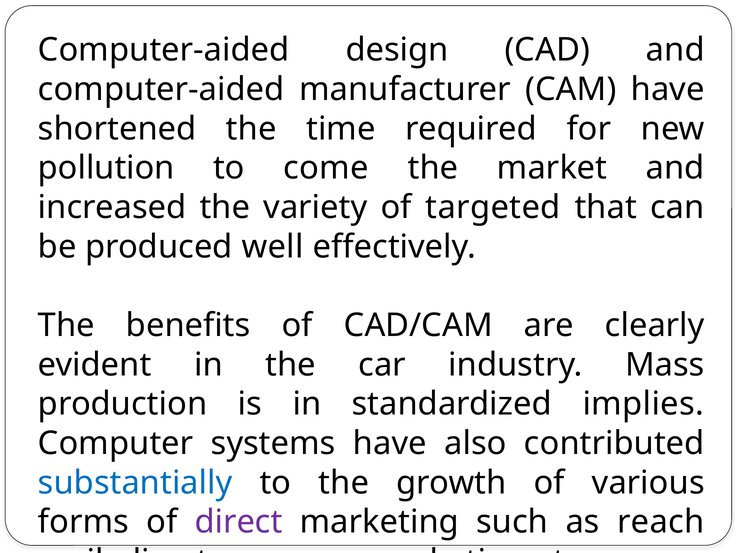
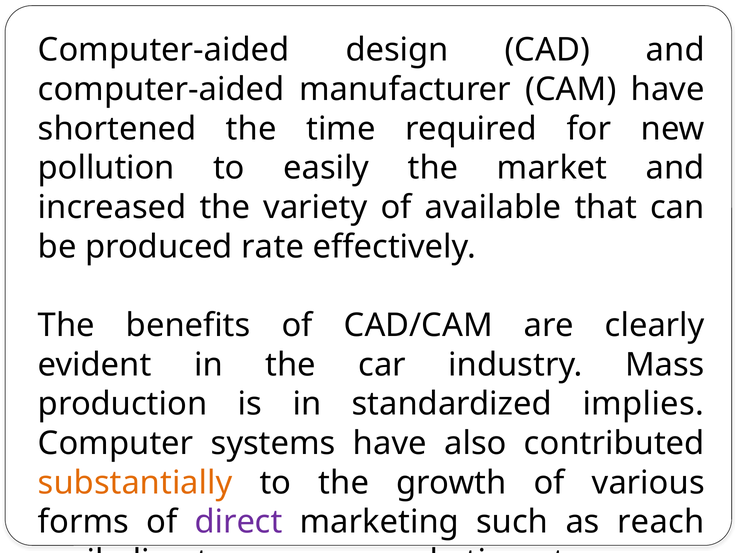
come: come -> easily (326, 168)
targeted: targeted -> available (493, 207)
well: well -> rate (273, 247)
substantially colour: blue -> orange (135, 483)
